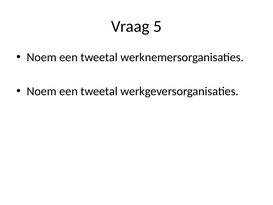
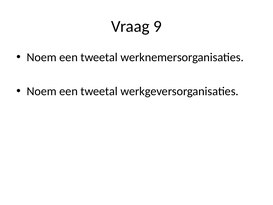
5: 5 -> 9 (157, 26)
